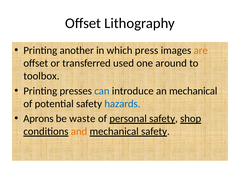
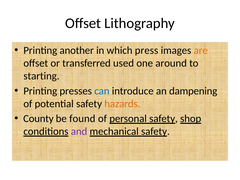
toolbox: toolbox -> starting (41, 76)
an mechanical: mechanical -> dampening (193, 91)
hazards colour: blue -> orange (122, 104)
Aprons: Aprons -> County (38, 119)
waste: waste -> found (82, 119)
and colour: orange -> purple (79, 131)
